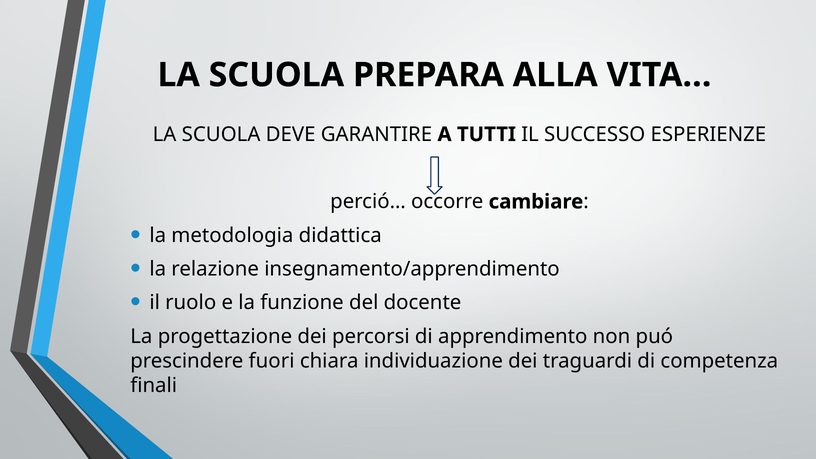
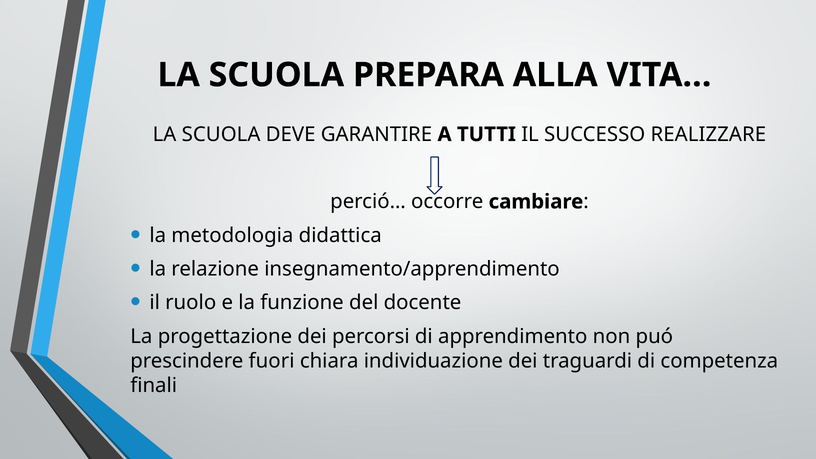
ESPERIENZE: ESPERIENZE -> REALIZZARE (708, 134)
